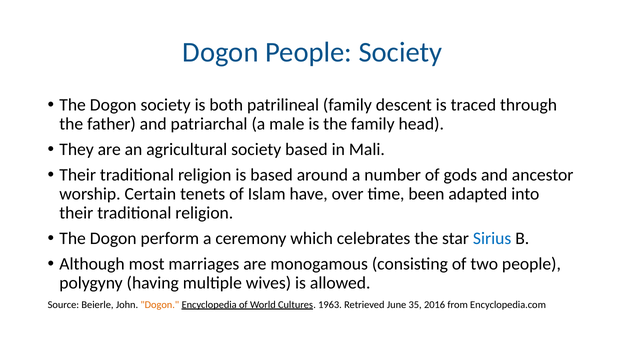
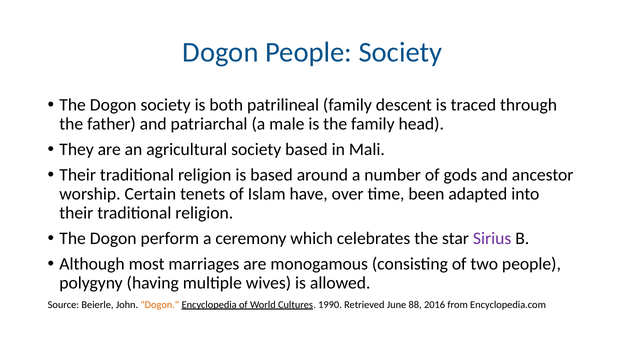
Sirius colour: blue -> purple (492, 239)
1963: 1963 -> 1990 (330, 305)
35: 35 -> 88 (415, 305)
